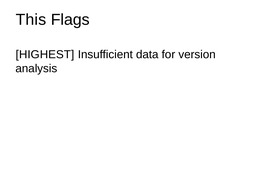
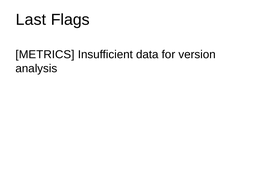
This: This -> Last (31, 20)
HIGHEST: HIGHEST -> METRICS (45, 55)
